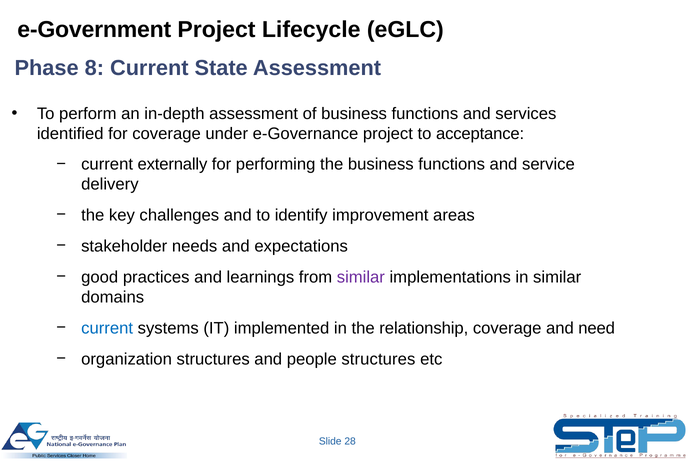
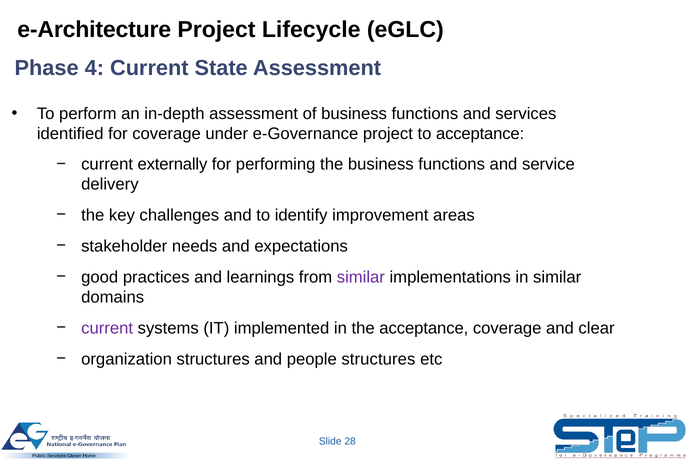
e-Government: e-Government -> e-Architecture (94, 30)
8: 8 -> 4 (94, 68)
current colour: blue -> purple (107, 328)
the relationship: relationship -> acceptance (424, 328)
need: need -> clear (597, 328)
